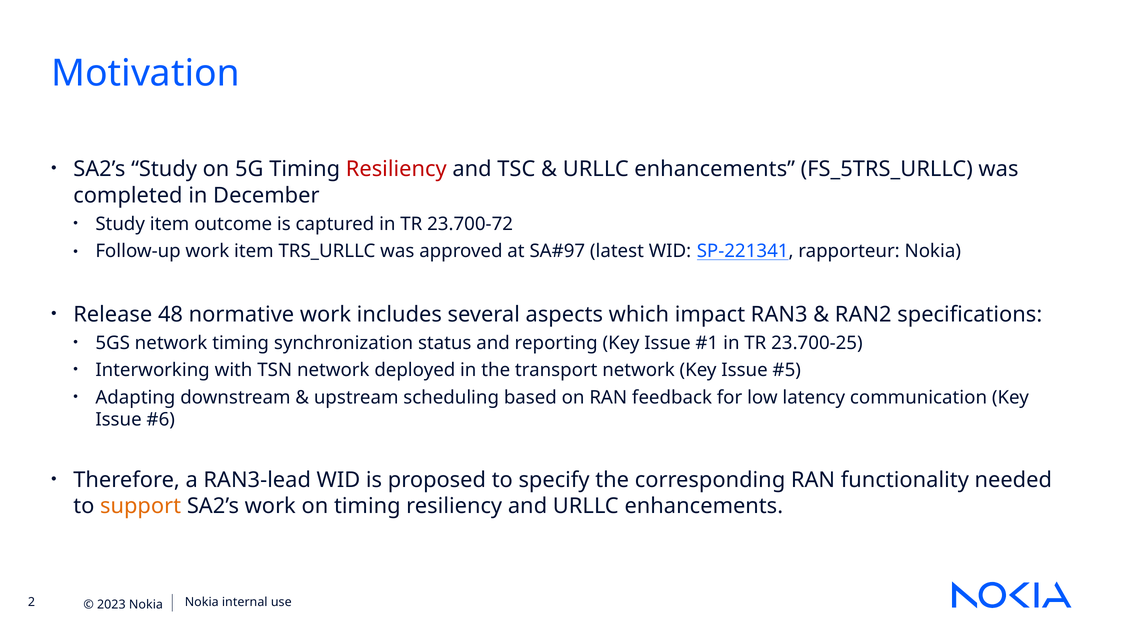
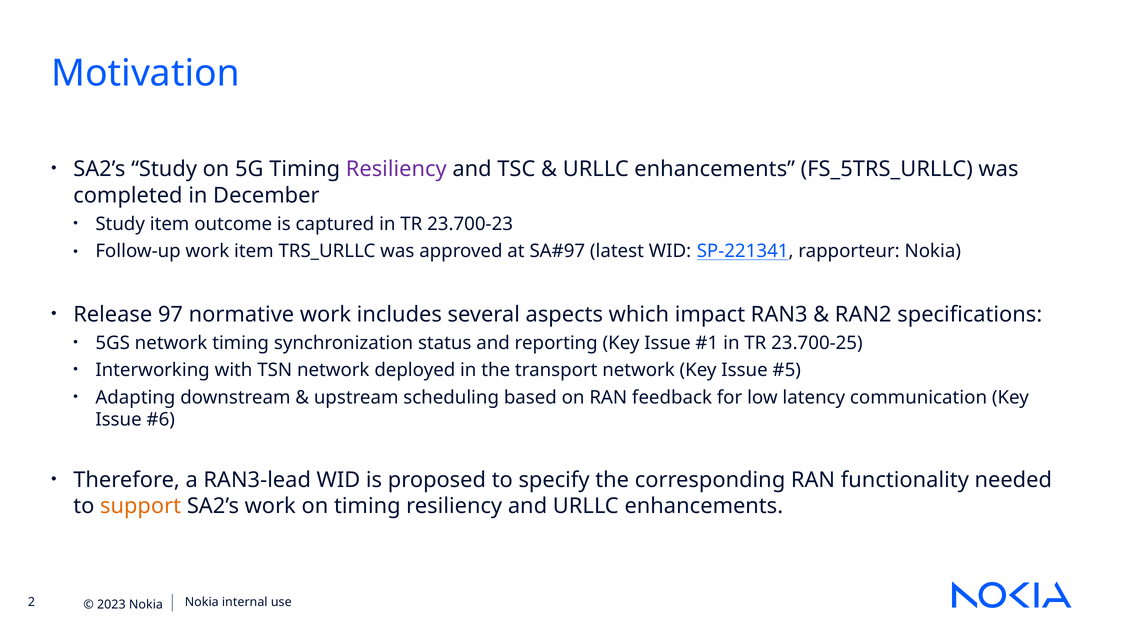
Resiliency colour: red -> purple (396, 169)
23.700-72: 23.700-72 -> 23.700-23 (470, 224)
48: 48 -> 97 (171, 315)
